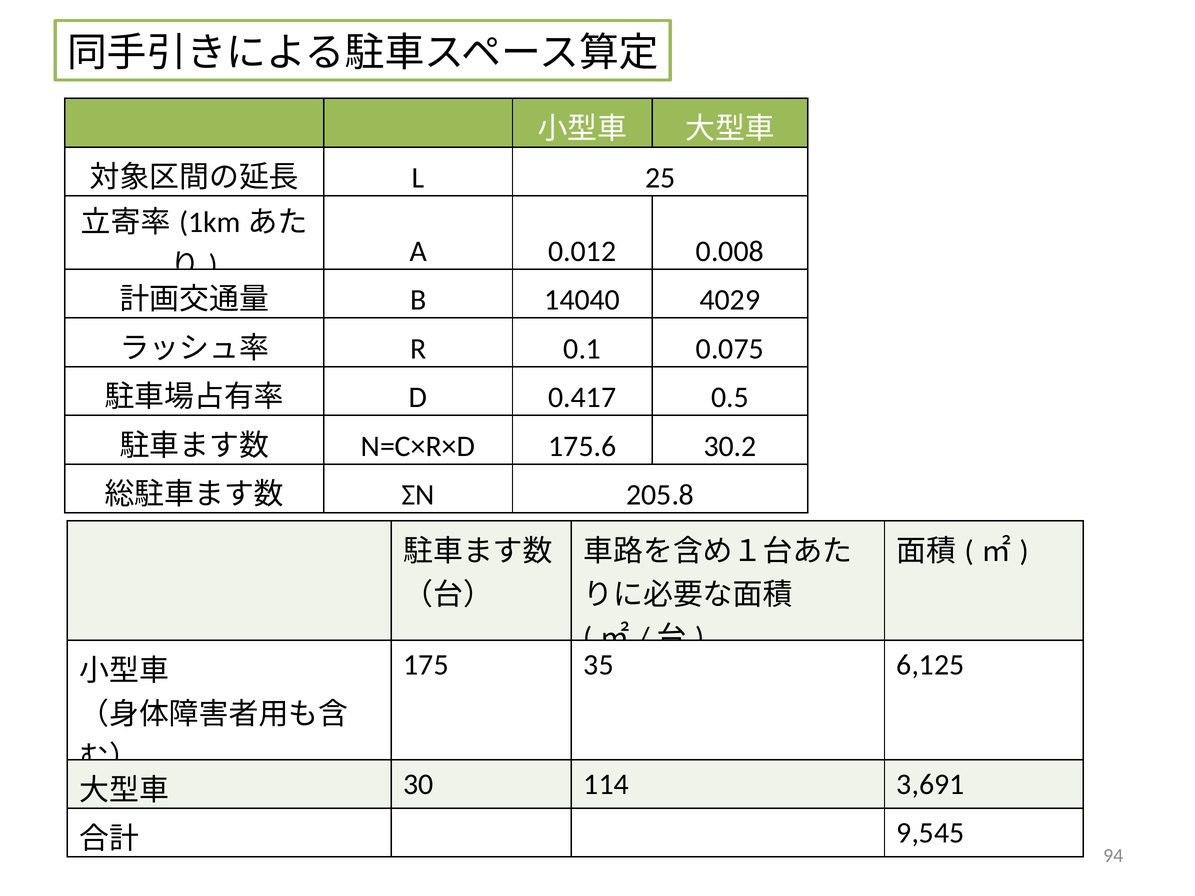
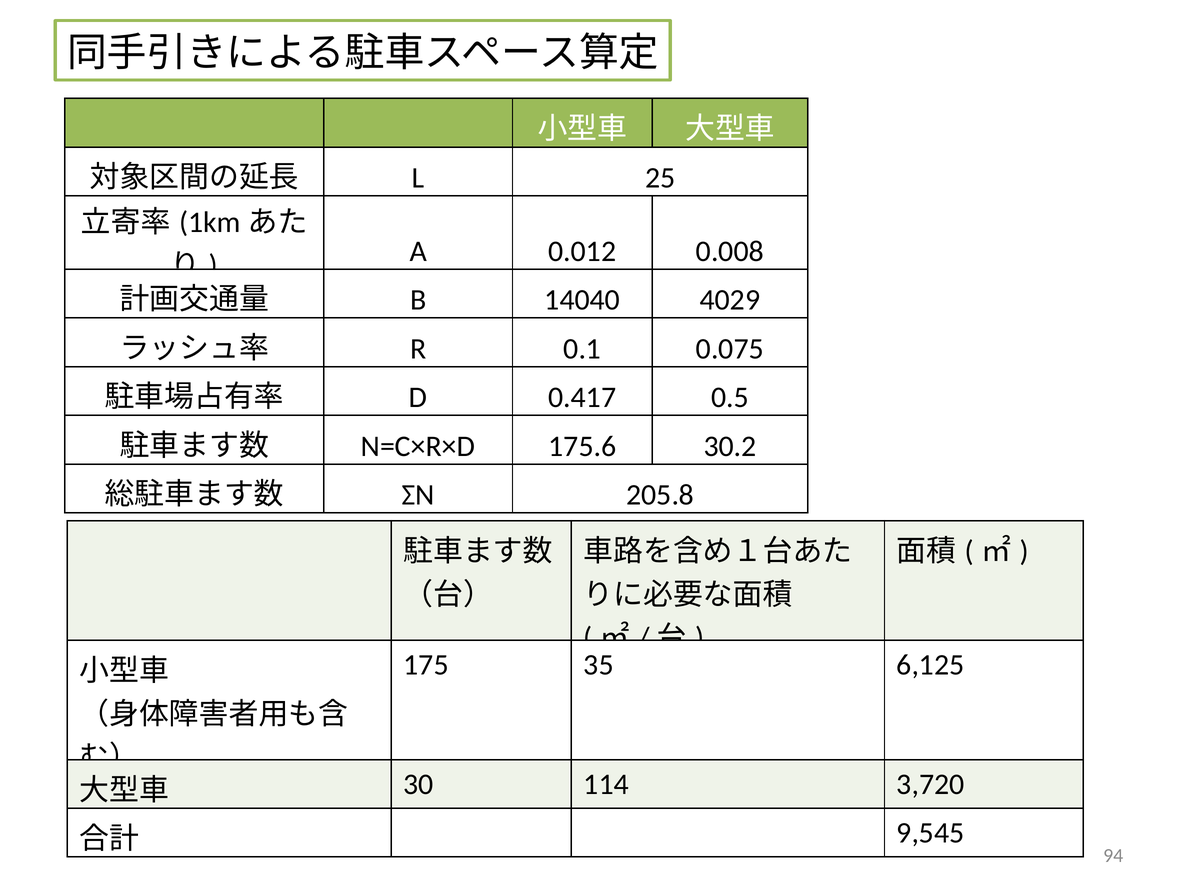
3,691: 3,691 -> 3,720 (930, 784)
